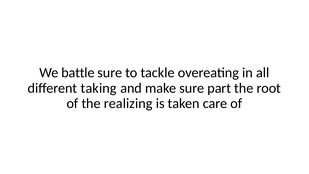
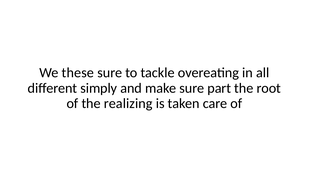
battle: battle -> these (78, 73)
taking: taking -> simply (99, 88)
